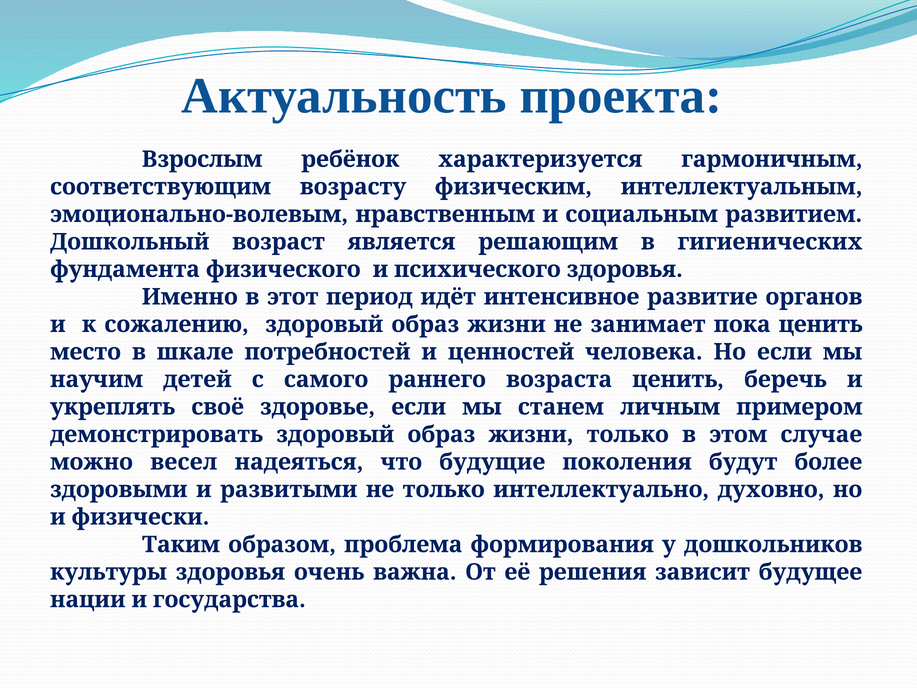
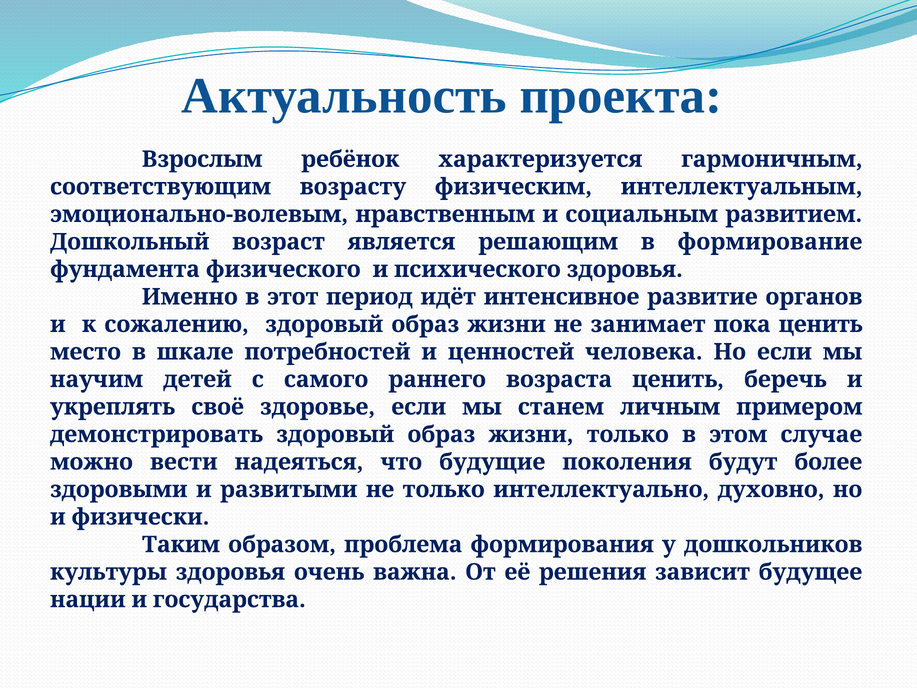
гигиенических: гигиенических -> формирование (770, 242)
весел: весел -> вести (184, 462)
